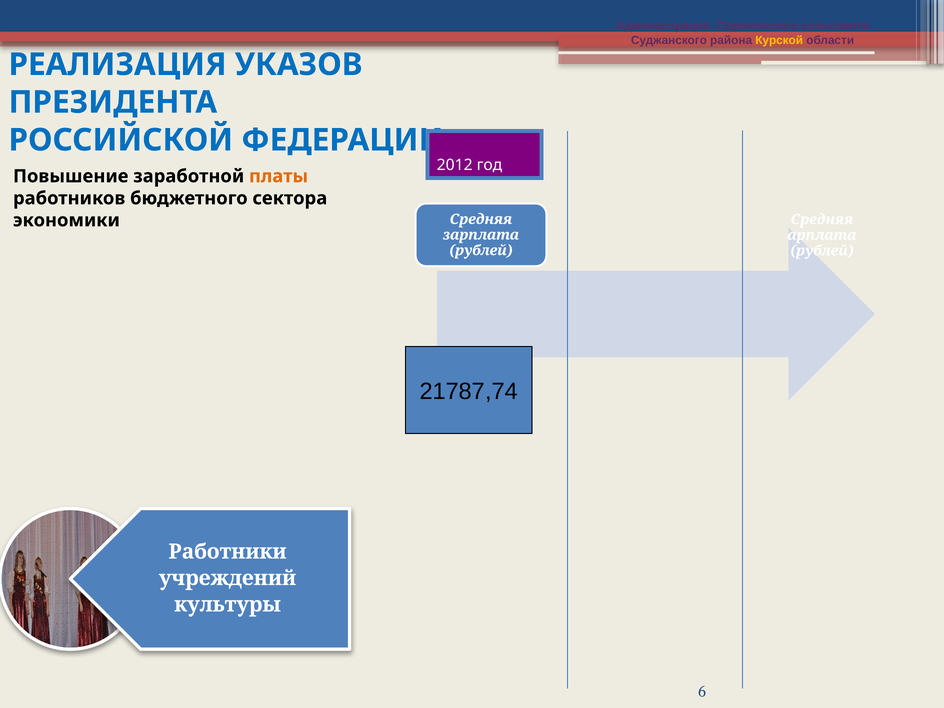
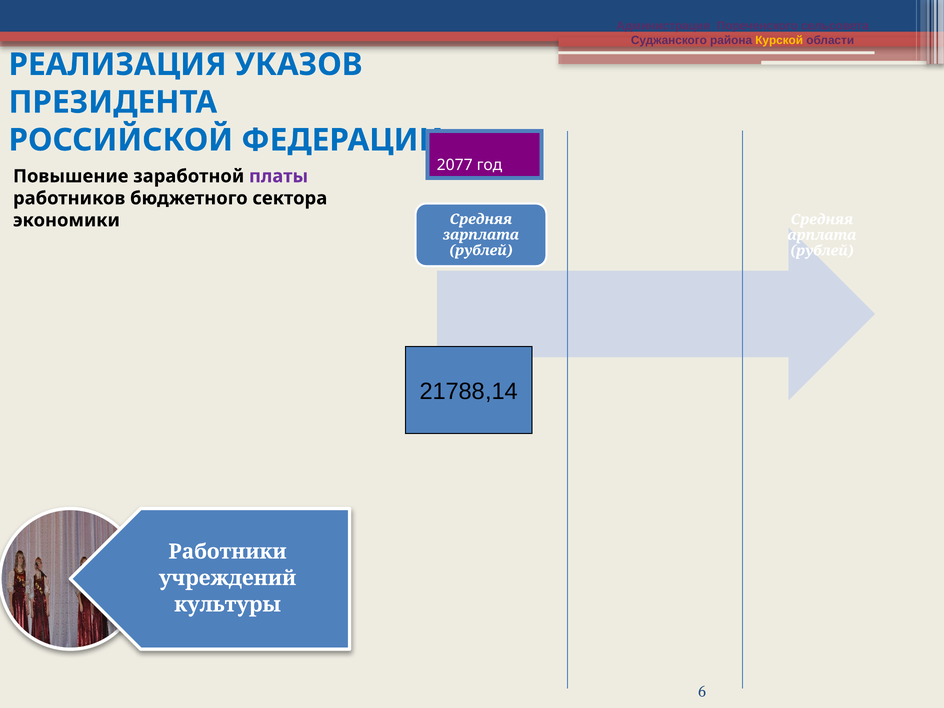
2012: 2012 -> 2077 (455, 165)
платы colour: orange -> purple (279, 176)
21787,74: 21787,74 -> 21788,14 (469, 392)
